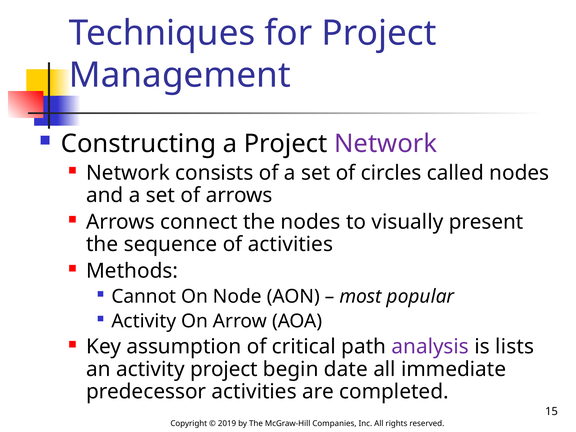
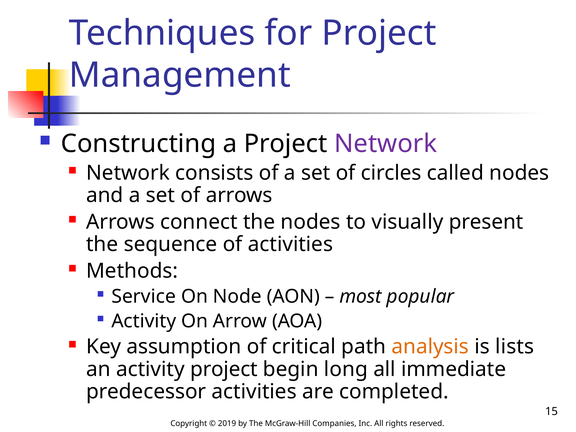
Cannot: Cannot -> Service (144, 296)
analysis colour: purple -> orange (430, 347)
date: date -> long (346, 369)
